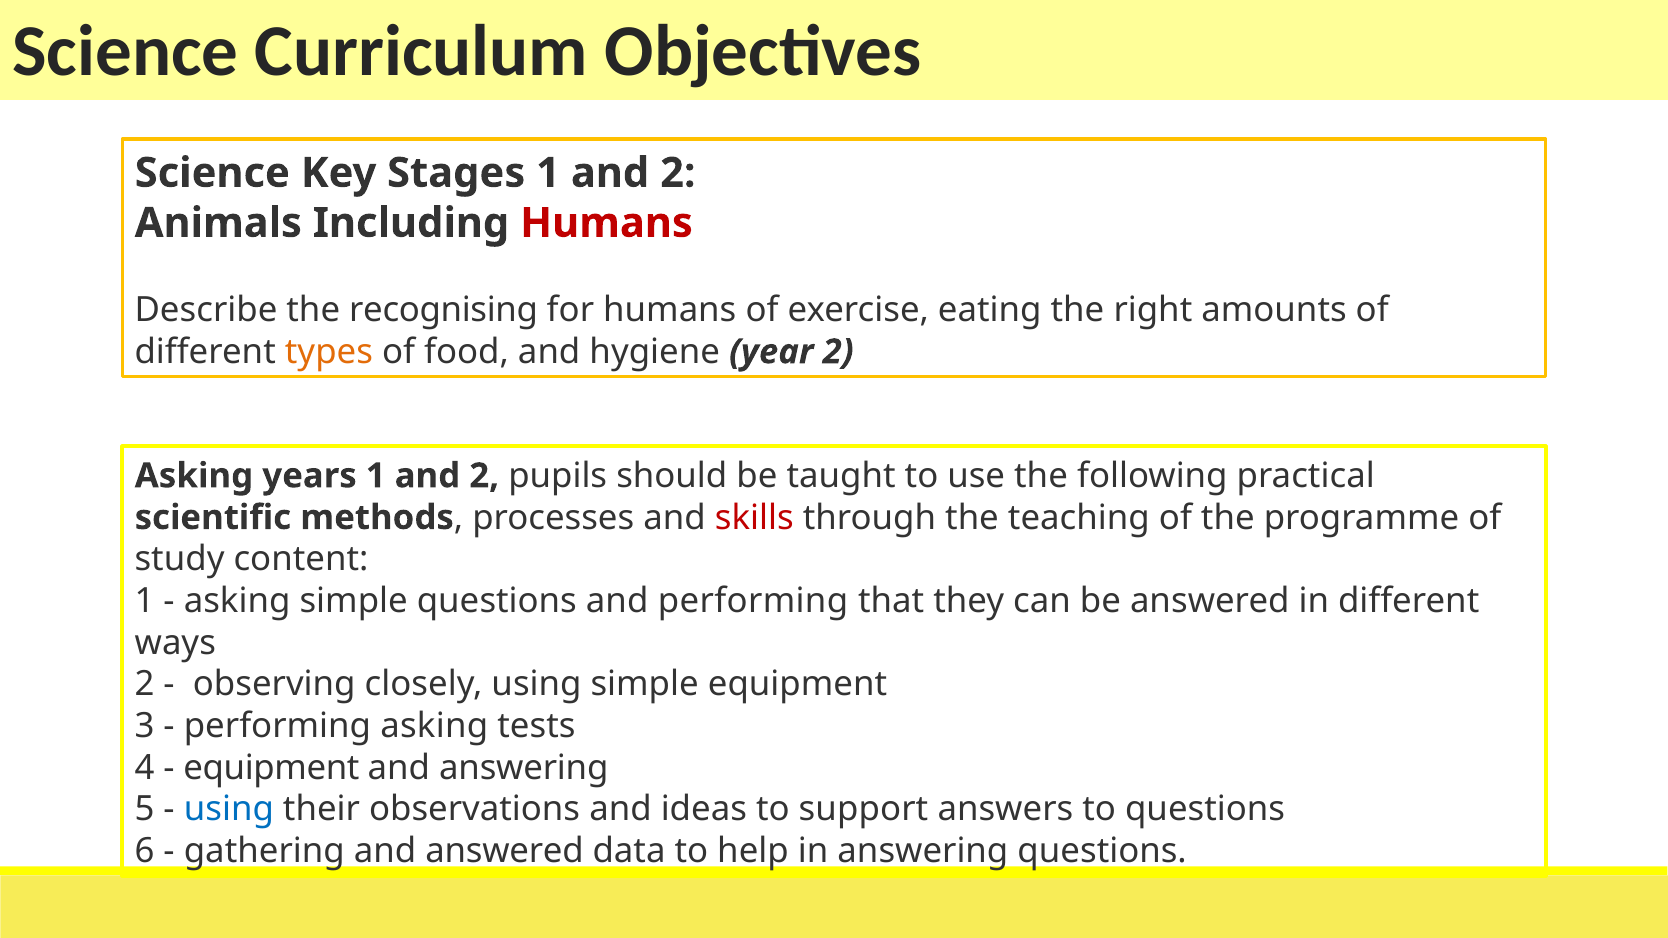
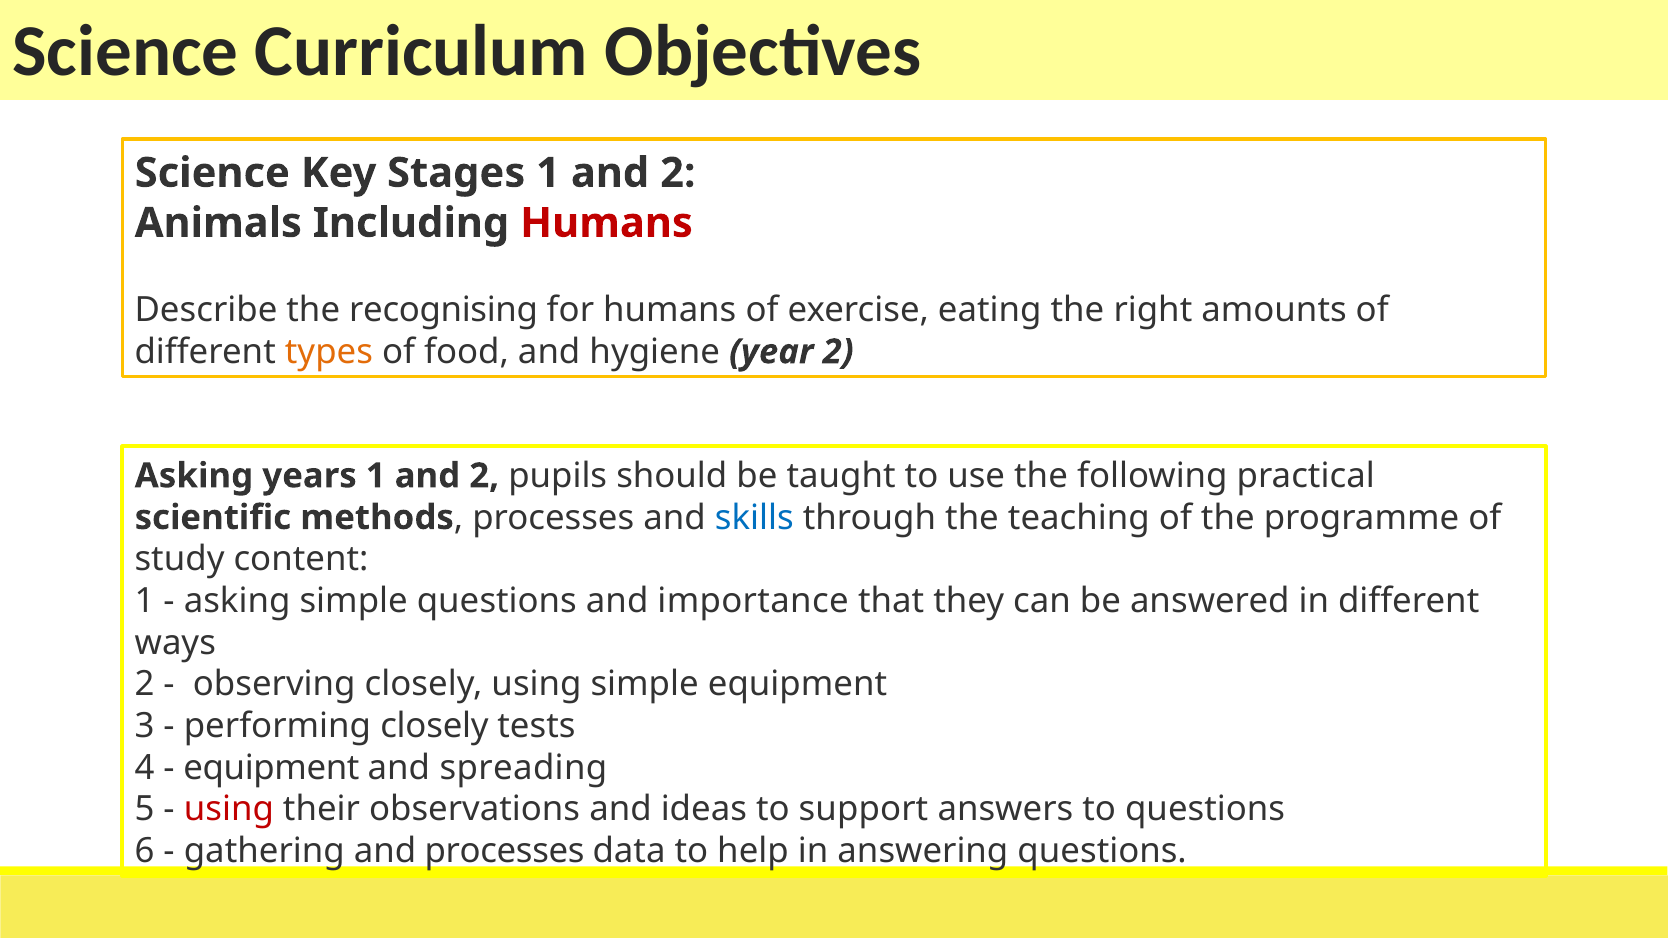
skills colour: red -> blue (754, 518)
and performing: performing -> importance (753, 601)
performing asking: asking -> closely (434, 726)
and answering: answering -> spreading (524, 768)
using colour: blue -> red (229, 810)
and answered: answered -> processes (505, 851)
